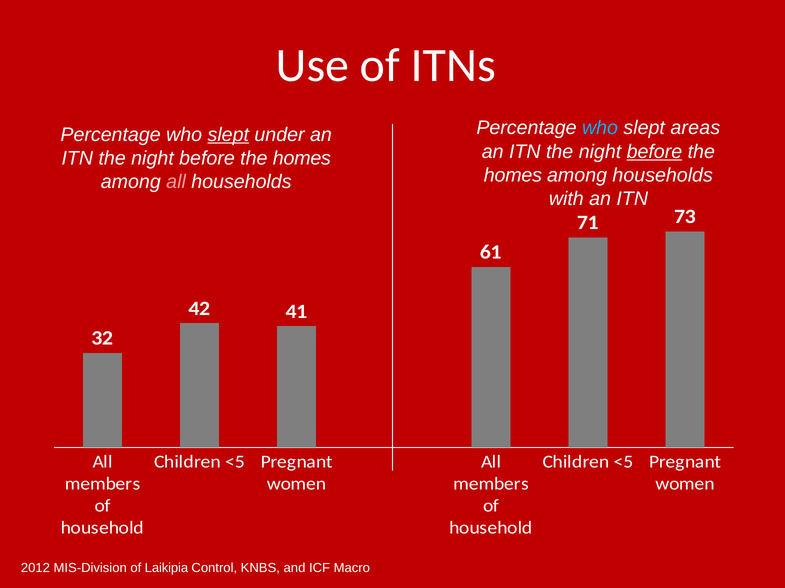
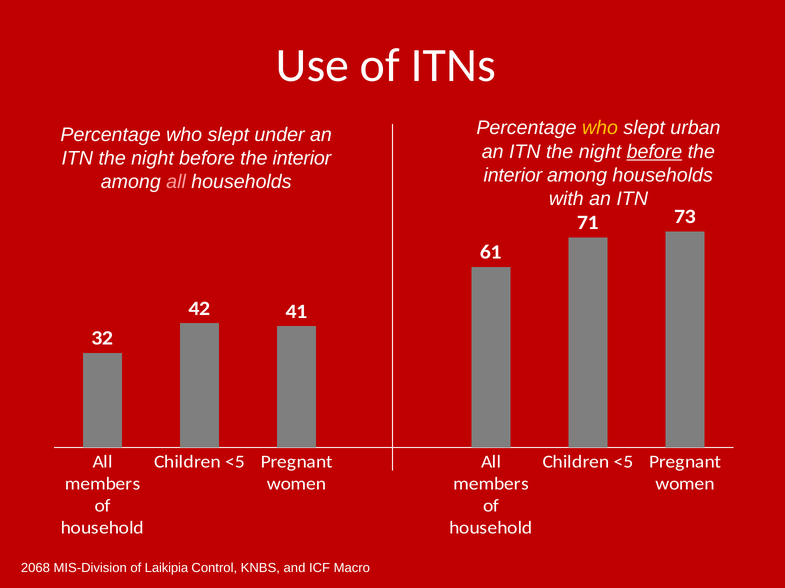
who colour: light blue -> yellow (600, 128)
areas: areas -> urban (695, 128)
slept underline: present -> none (228, 135)
homes: homes -> interior (302, 158)
homes: homes -> interior (513, 175)
2012: 2012 -> 2068 (35, 569)
